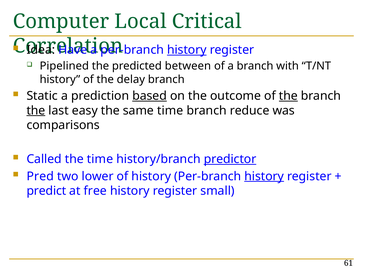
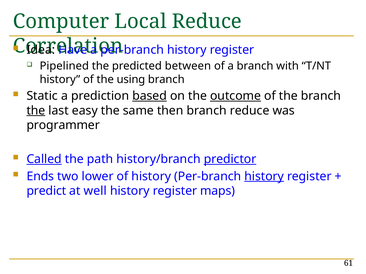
Local Critical: Critical -> Reduce (207, 22)
history underline: present -> none (187, 50)
delay: delay -> using (131, 80)
outcome underline: none -> present (236, 96)
the underline: present -> none (288, 96)
same time: time -> then (170, 111)
comparisons: comparisons -> programmer (63, 125)
Called underline: none -> present (44, 159)
the time: time -> path (100, 159)
Pred: Pred -> Ends (40, 177)
free: free -> well (95, 191)
small: small -> maps (218, 191)
